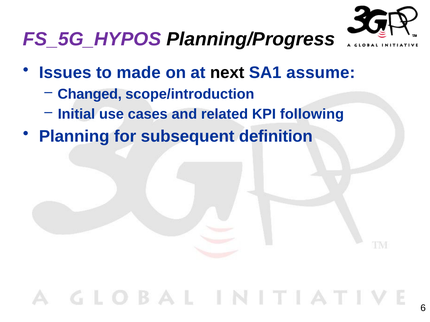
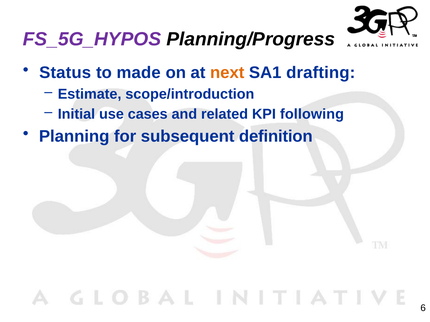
Issues: Issues -> Status (65, 73)
next colour: black -> orange (227, 73)
assume: assume -> drafting (321, 73)
Changed: Changed -> Estimate (90, 94)
